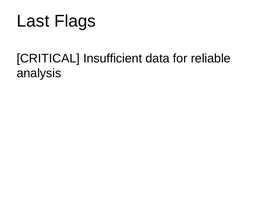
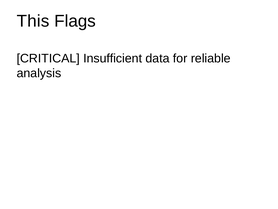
Last: Last -> This (33, 21)
